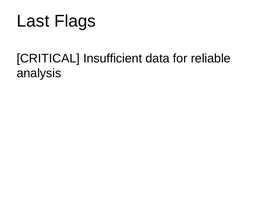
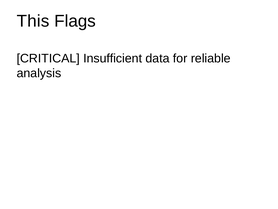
Last: Last -> This (33, 21)
